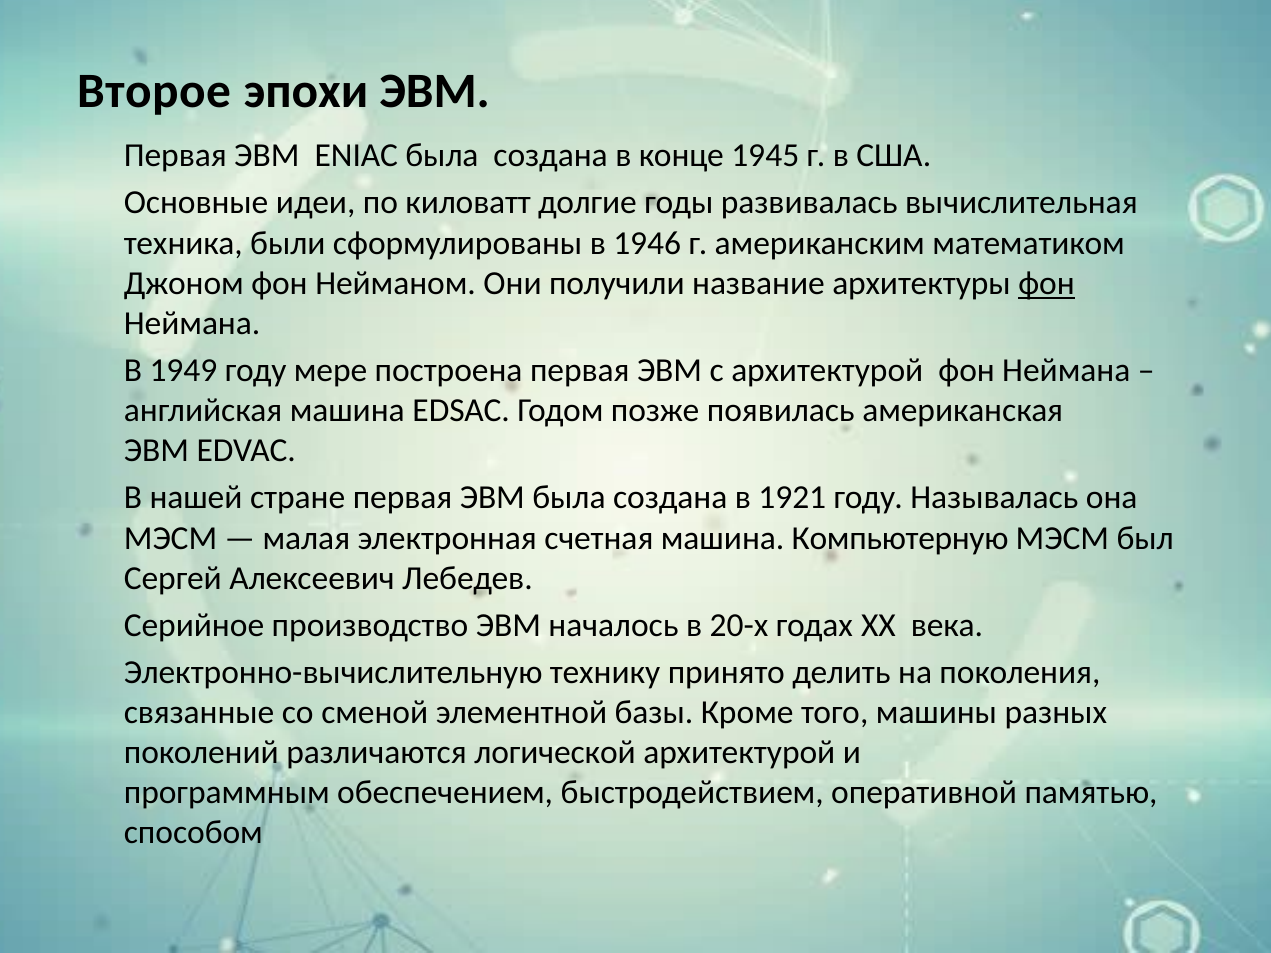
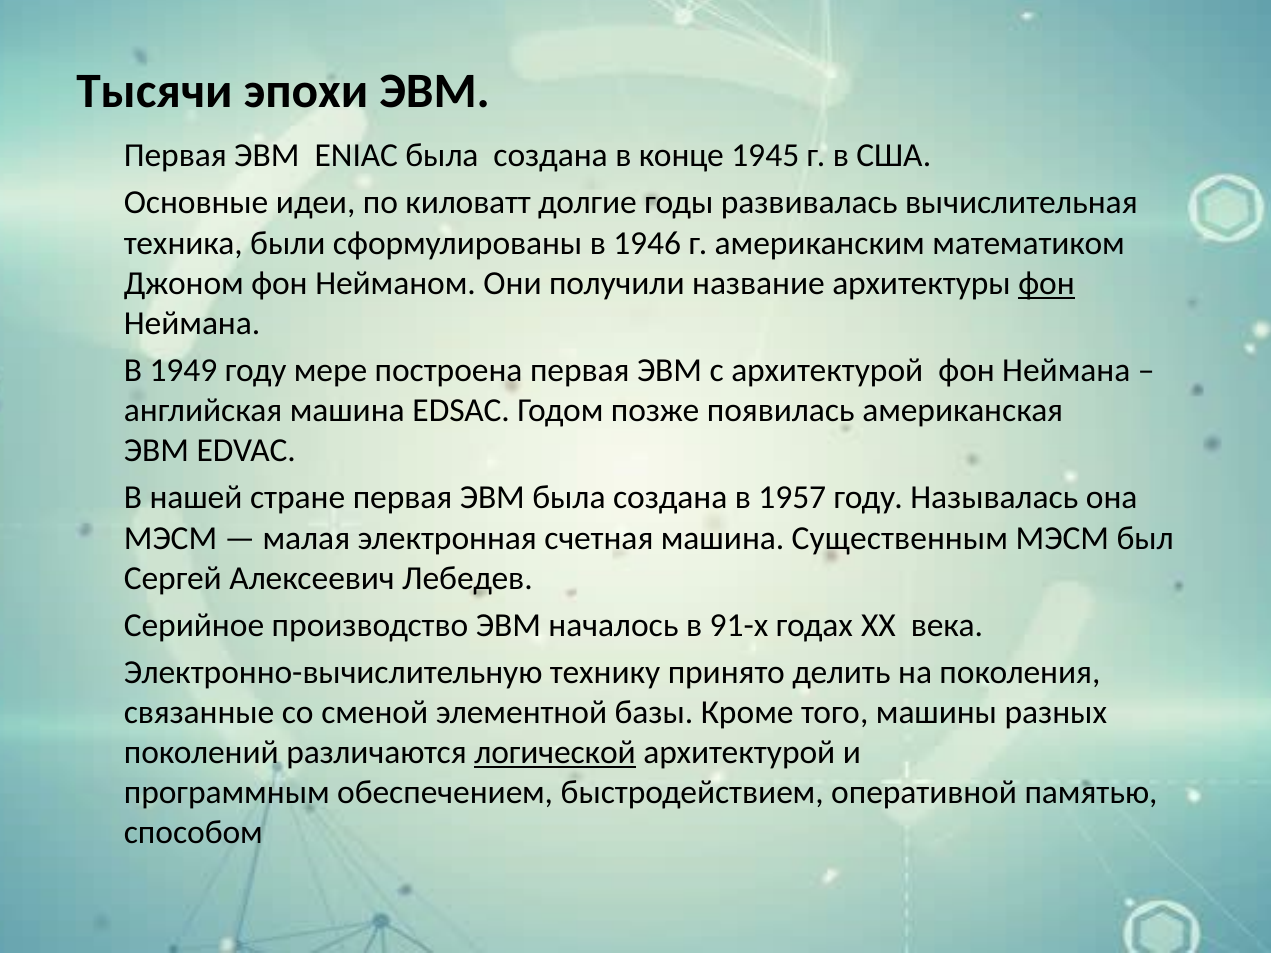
Второе: Второе -> Тысячи (154, 91)
1921: 1921 -> 1957 (792, 498)
Компьютерную: Компьютерную -> Существенным (900, 538)
20-х: 20-х -> 91-х (739, 625)
логической underline: none -> present (555, 753)
